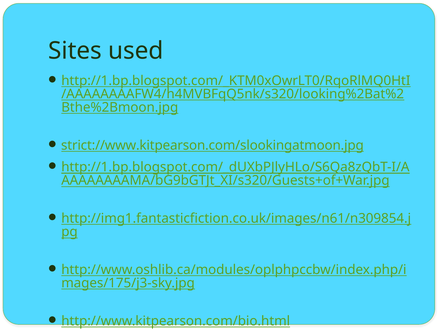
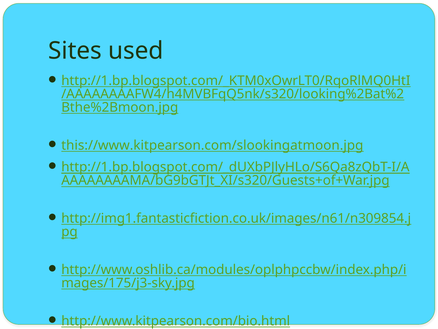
strict://www.kitpearson.com/slookingatmoon.jpg: strict://www.kitpearson.com/slookingatmoon.jpg -> this://www.kitpearson.com/slookingatmoon.jpg (212, 145)
